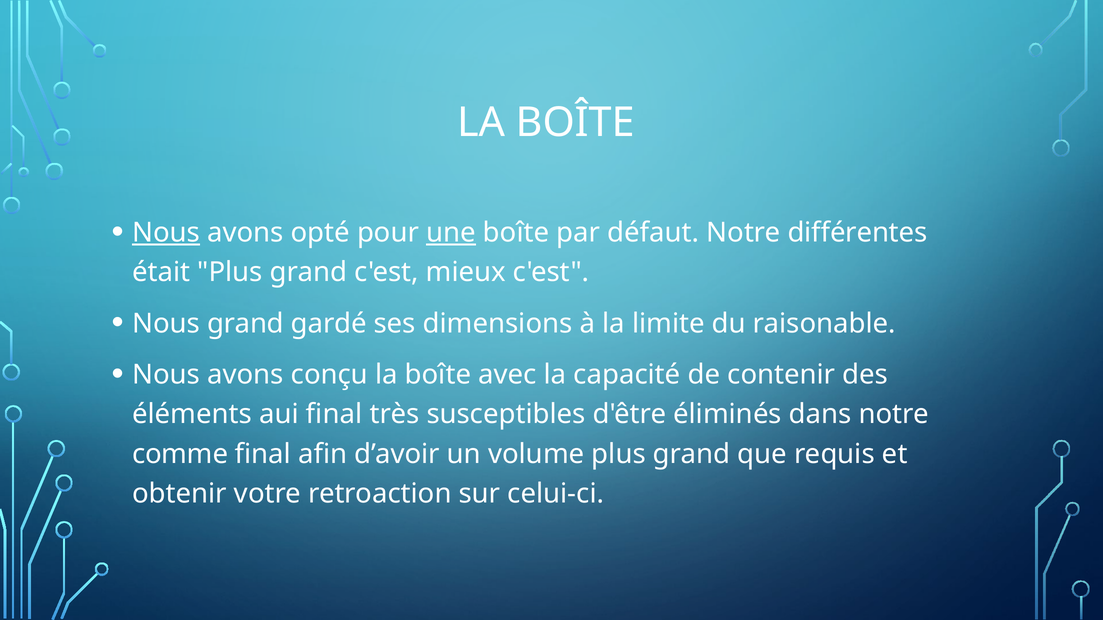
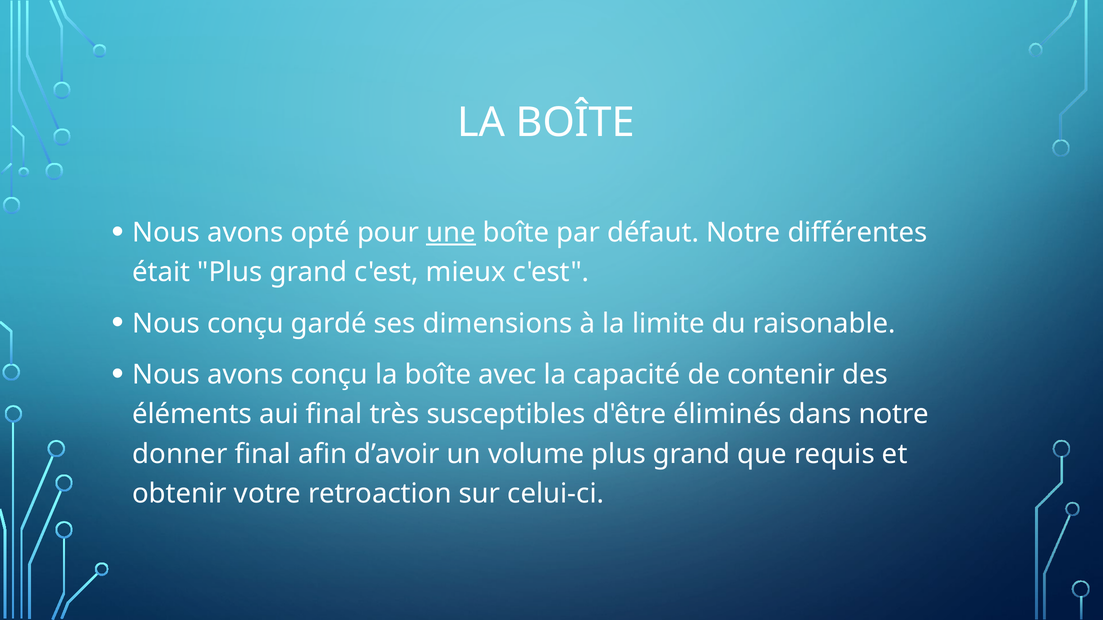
Nous underline: present -> none (166, 233)
Nous grand: grand -> conçu (245, 324)
comme: comme -> donner (180, 454)
